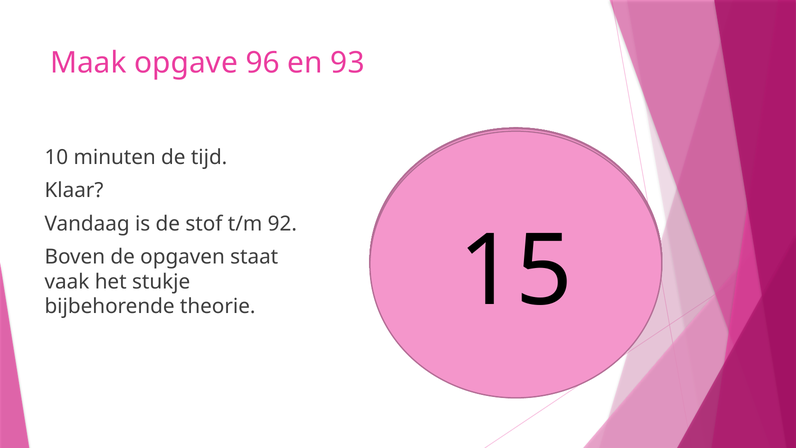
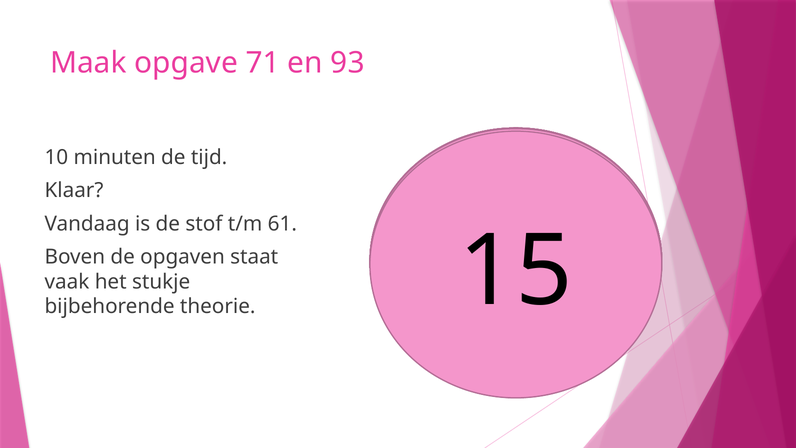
96: 96 -> 71 (263, 63)
92: 92 -> 61 (282, 224)
